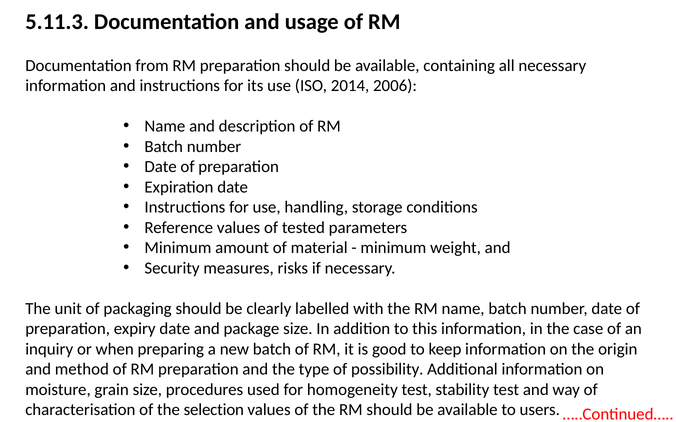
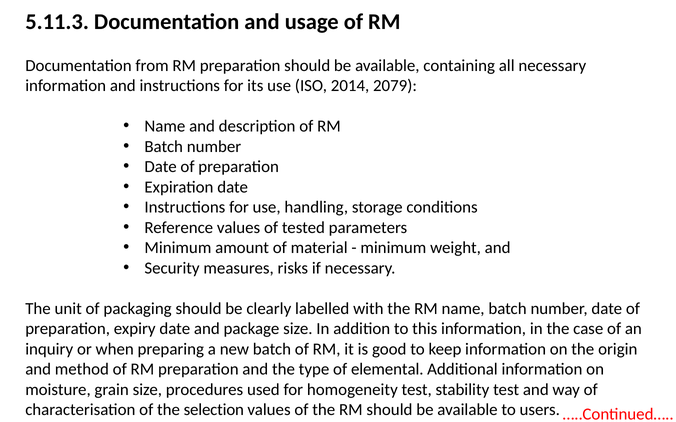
2006: 2006 -> 2079 (395, 86)
possibility: possibility -> elemental (387, 370)
